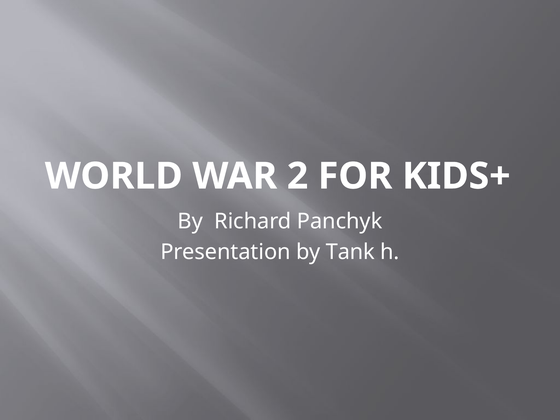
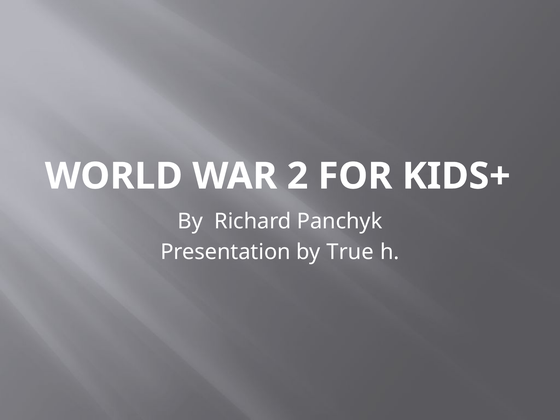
Tank: Tank -> True (350, 252)
